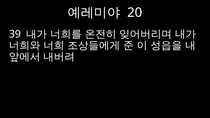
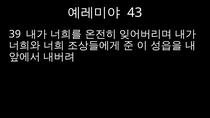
20: 20 -> 43 (135, 13)
